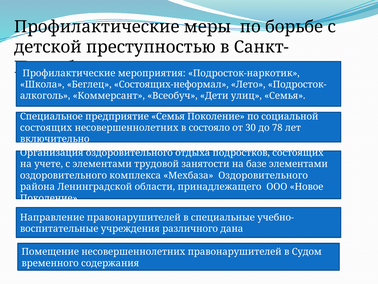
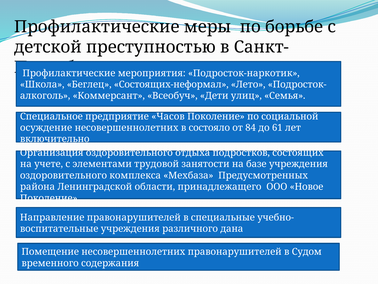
предприятие Семья: Семья -> Часов (168, 116)
состоящих: состоящих -> осуждение (46, 128)
30: 30 -> 84 (251, 128)
78: 78 -> 61 (277, 128)
базе элементами: элементами -> учреждения (298, 164)
Мехбаза Оздоровительного: Оздоровительного -> Предусмотренных (263, 175)
